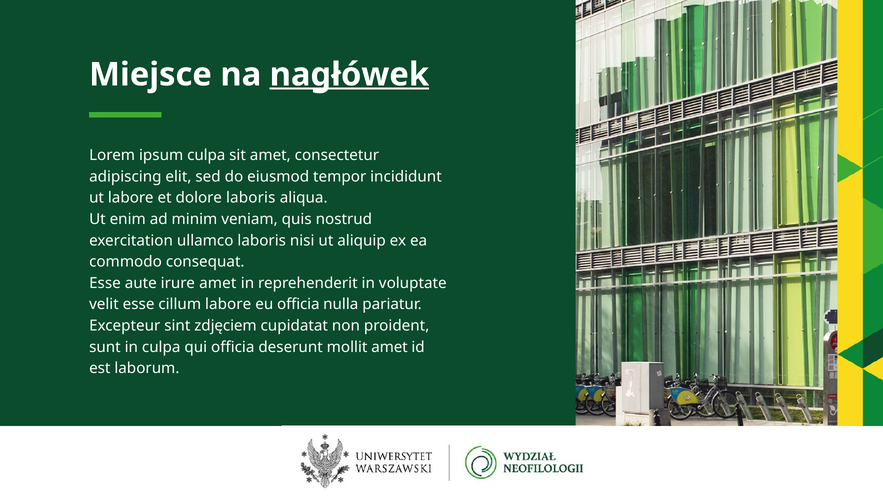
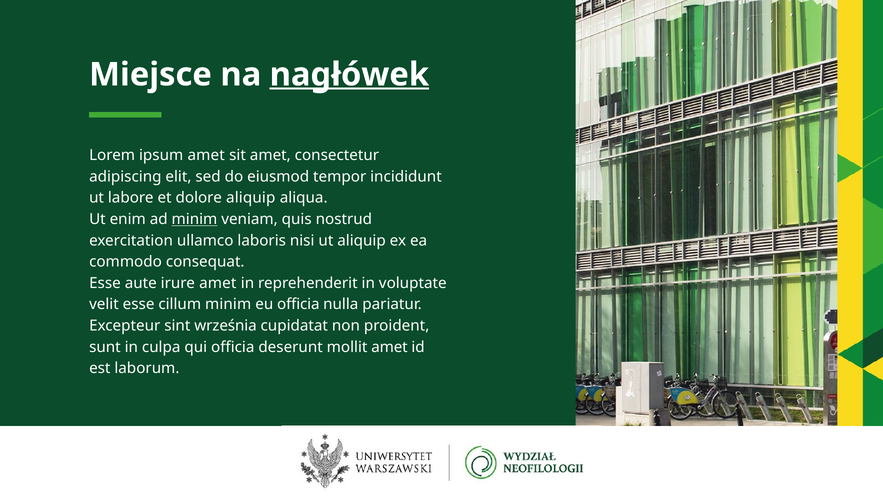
ipsum culpa: culpa -> amet (206, 155)
dolore laboris: laboris -> aliquip (251, 198)
minim underline: none -> present (194, 219)
cillum labore: labore -> minim (228, 304)
zdjęciem: zdjęciem -> września (226, 326)
